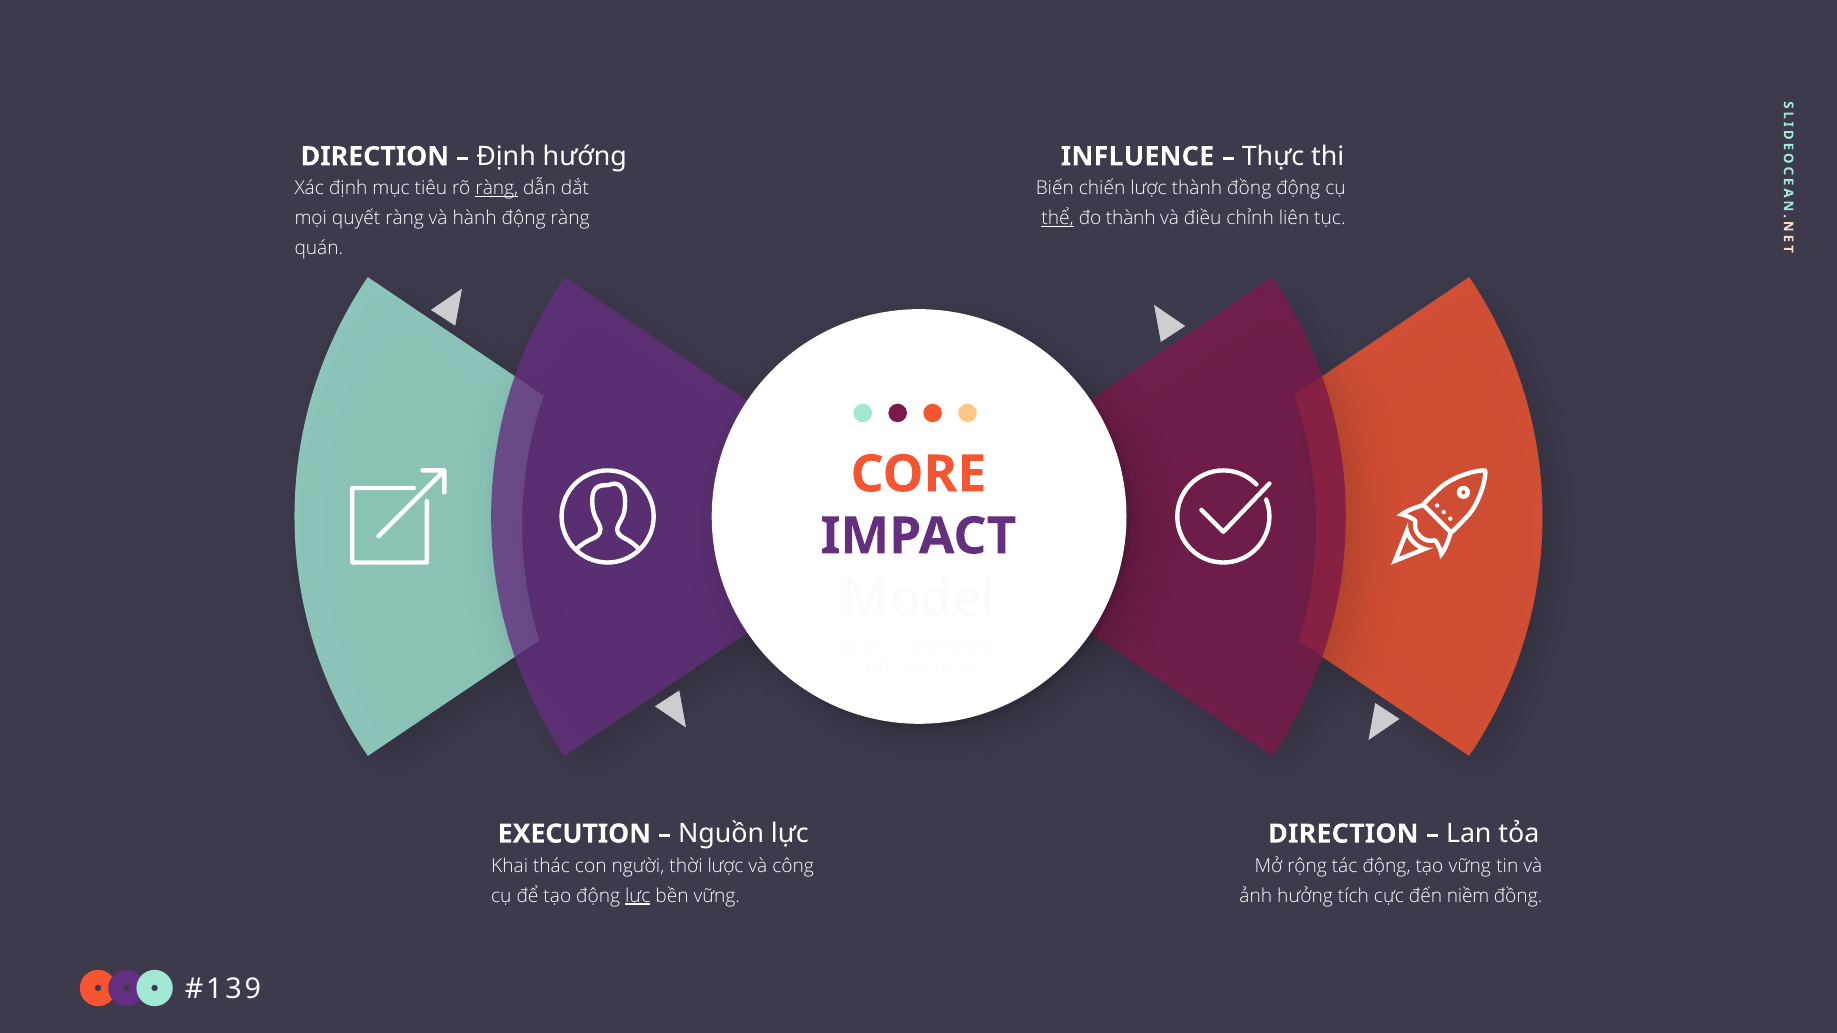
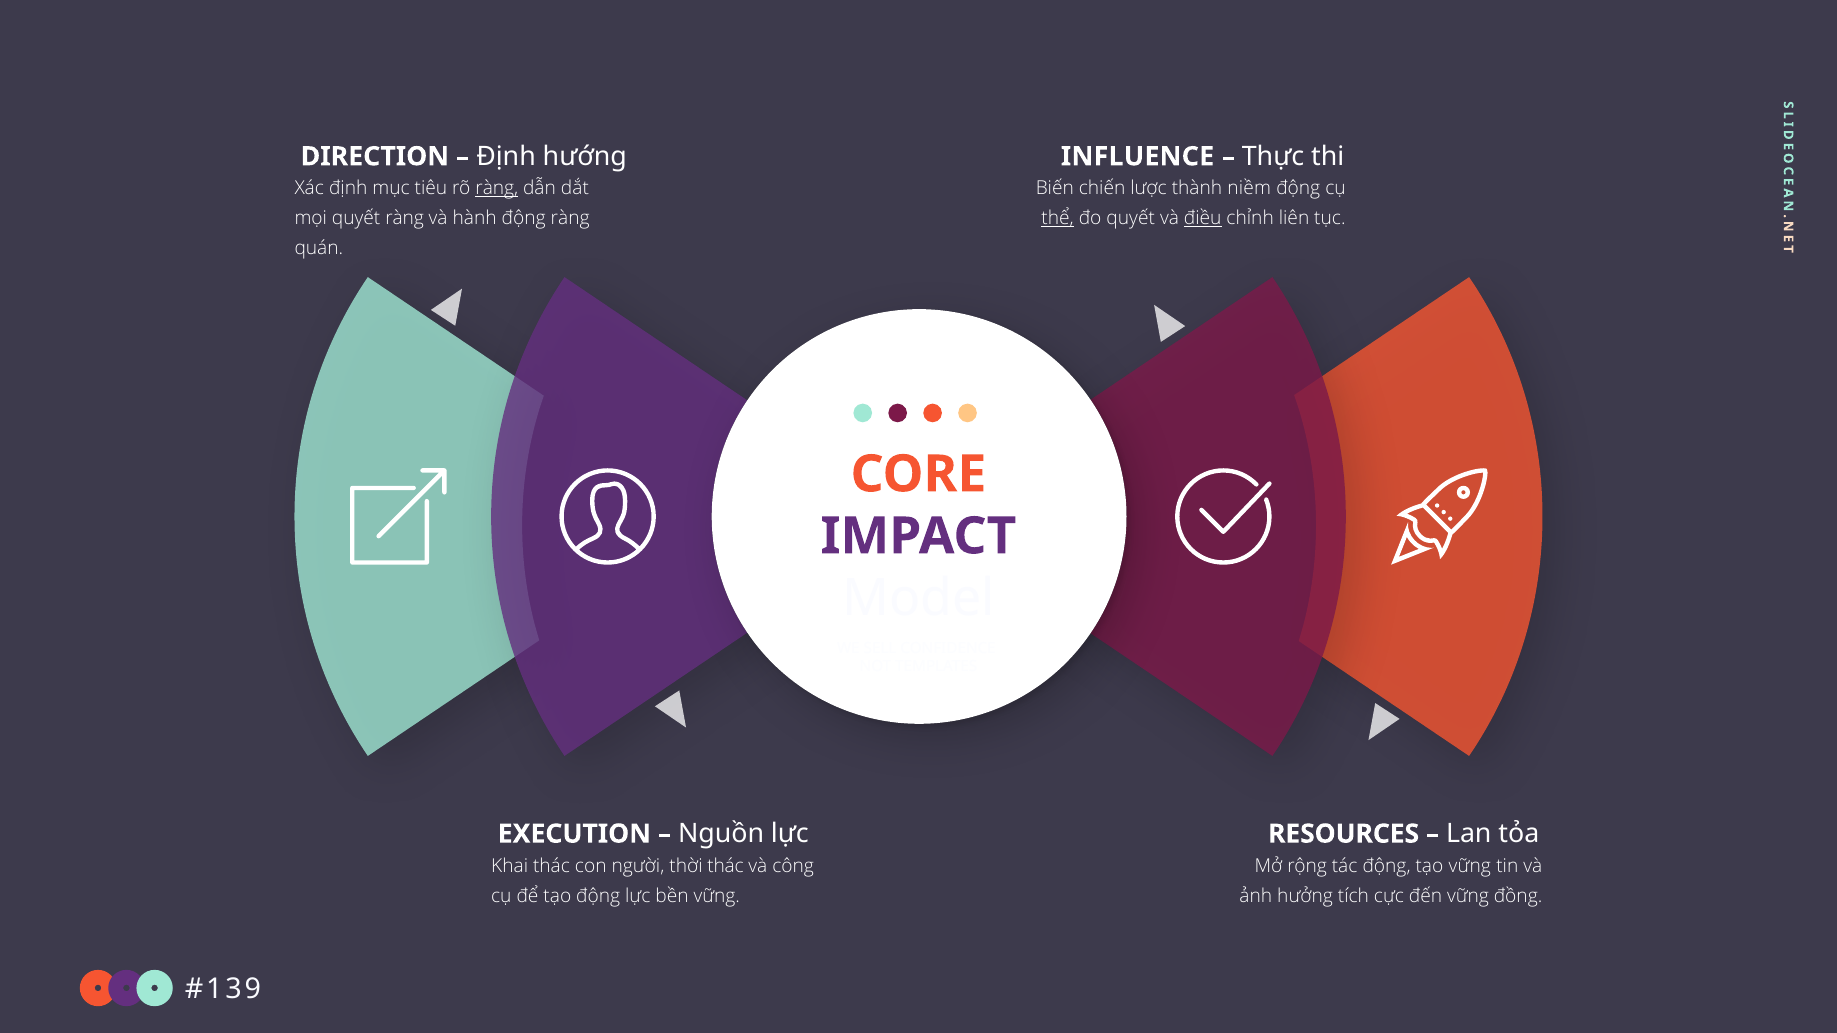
thành đồng: đồng -> niềm (1249, 189)
đo thành: thành -> quyết (1131, 219)
điều underline: none -> present (1203, 219)
DIRECTION: DIRECTION -> RESOURCES (1344, 834)
thời lược: lược -> thác (726, 866)
lực underline: present -> none (638, 896)
đến niềm: niềm -> vững (1468, 896)
